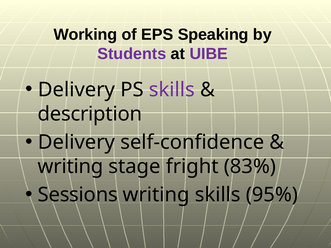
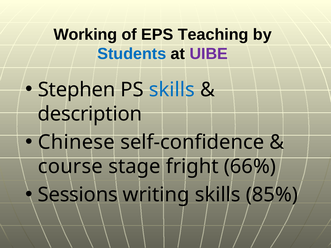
Speaking: Speaking -> Teaching (213, 34)
Students colour: purple -> blue (132, 54)
Delivery: Delivery -> Stephen (77, 90)
skills colour: purple -> blue (172, 90)
Delivery: Delivery -> Chinese (76, 142)
writing: writing -> course (70, 167)
83%: 83% -> 66% (250, 167)
95%: 95% -> 85% (272, 195)
